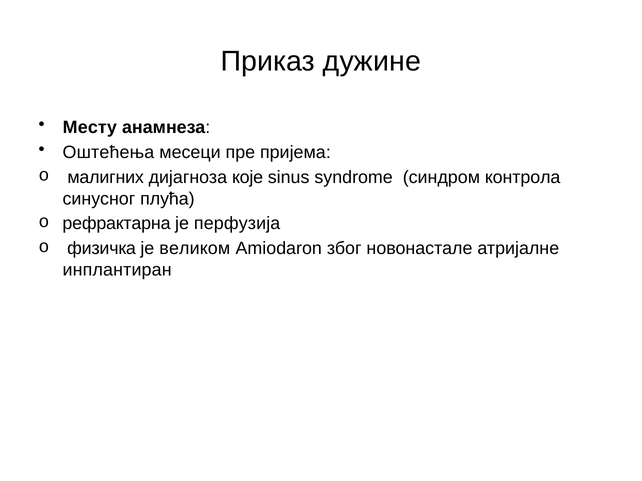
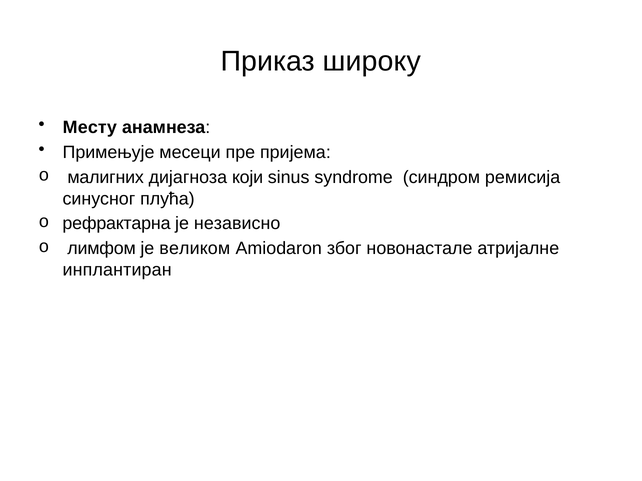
дужине: дужине -> широку (372, 61)
Оштећења: Оштећења -> Примењује (109, 152)
које: које -> који (248, 177)
контрола: контрола -> ремисија (523, 177)
перфузија: перфузија -> независно (237, 224)
физичка: физичка -> лимфом (102, 249)
